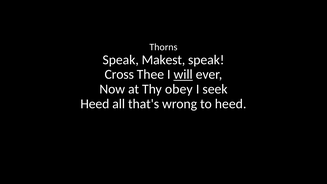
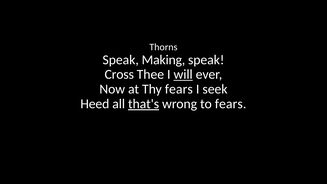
Makest: Makest -> Making (163, 60)
Thy obey: obey -> fears (179, 89)
that's underline: none -> present (144, 104)
to heed: heed -> fears (231, 104)
